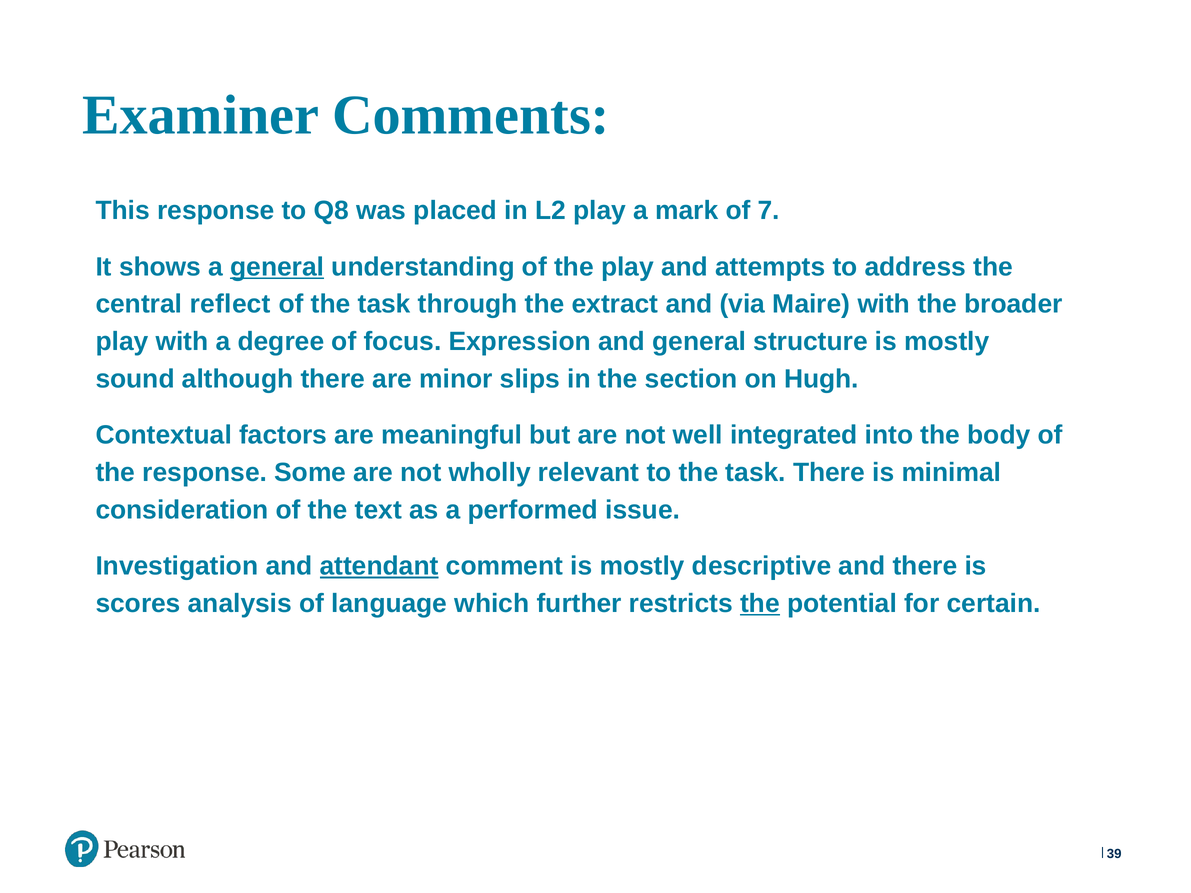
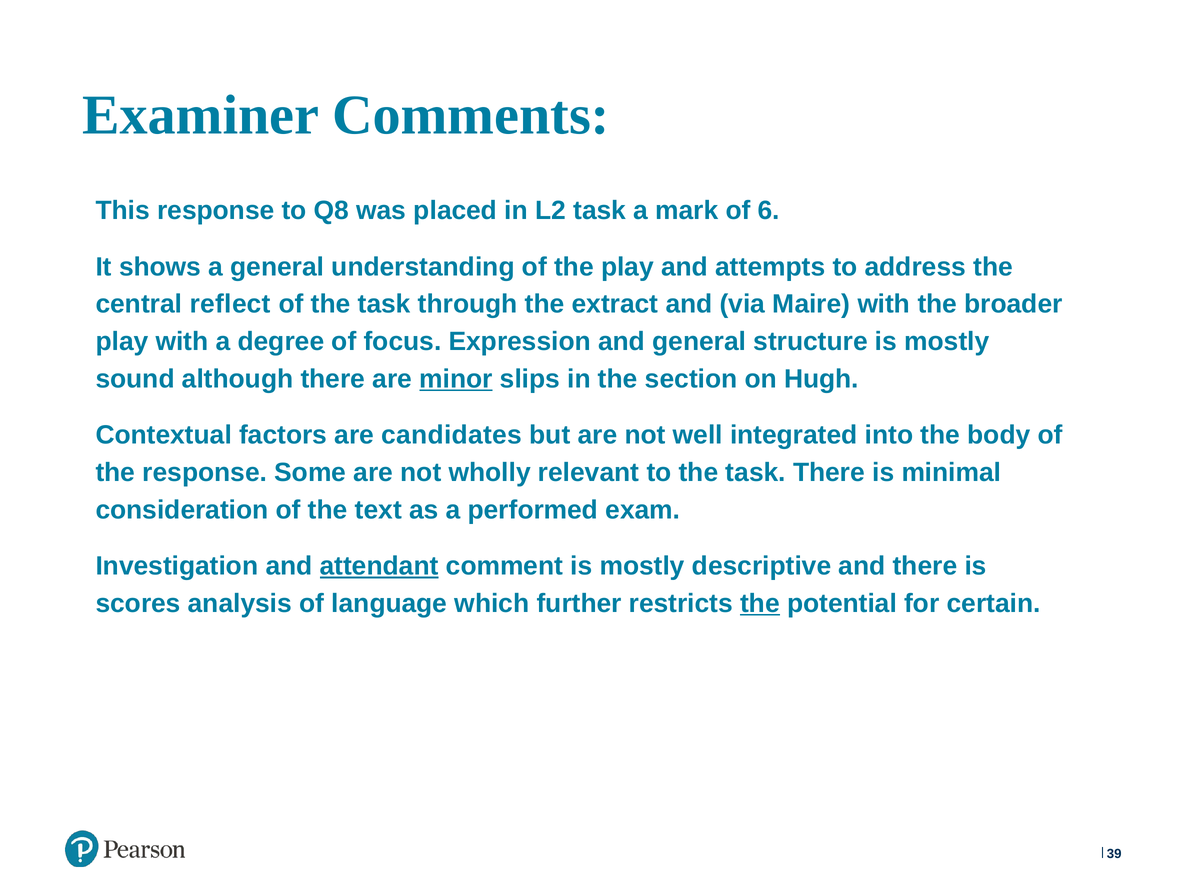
L2 play: play -> task (600, 211)
7: 7 -> 6 (769, 211)
general underline: present -> none (277, 267)
minor underline: none -> present (456, 379)
meaningful: meaningful -> candidates (452, 435)
issue: issue -> exam (643, 510)
